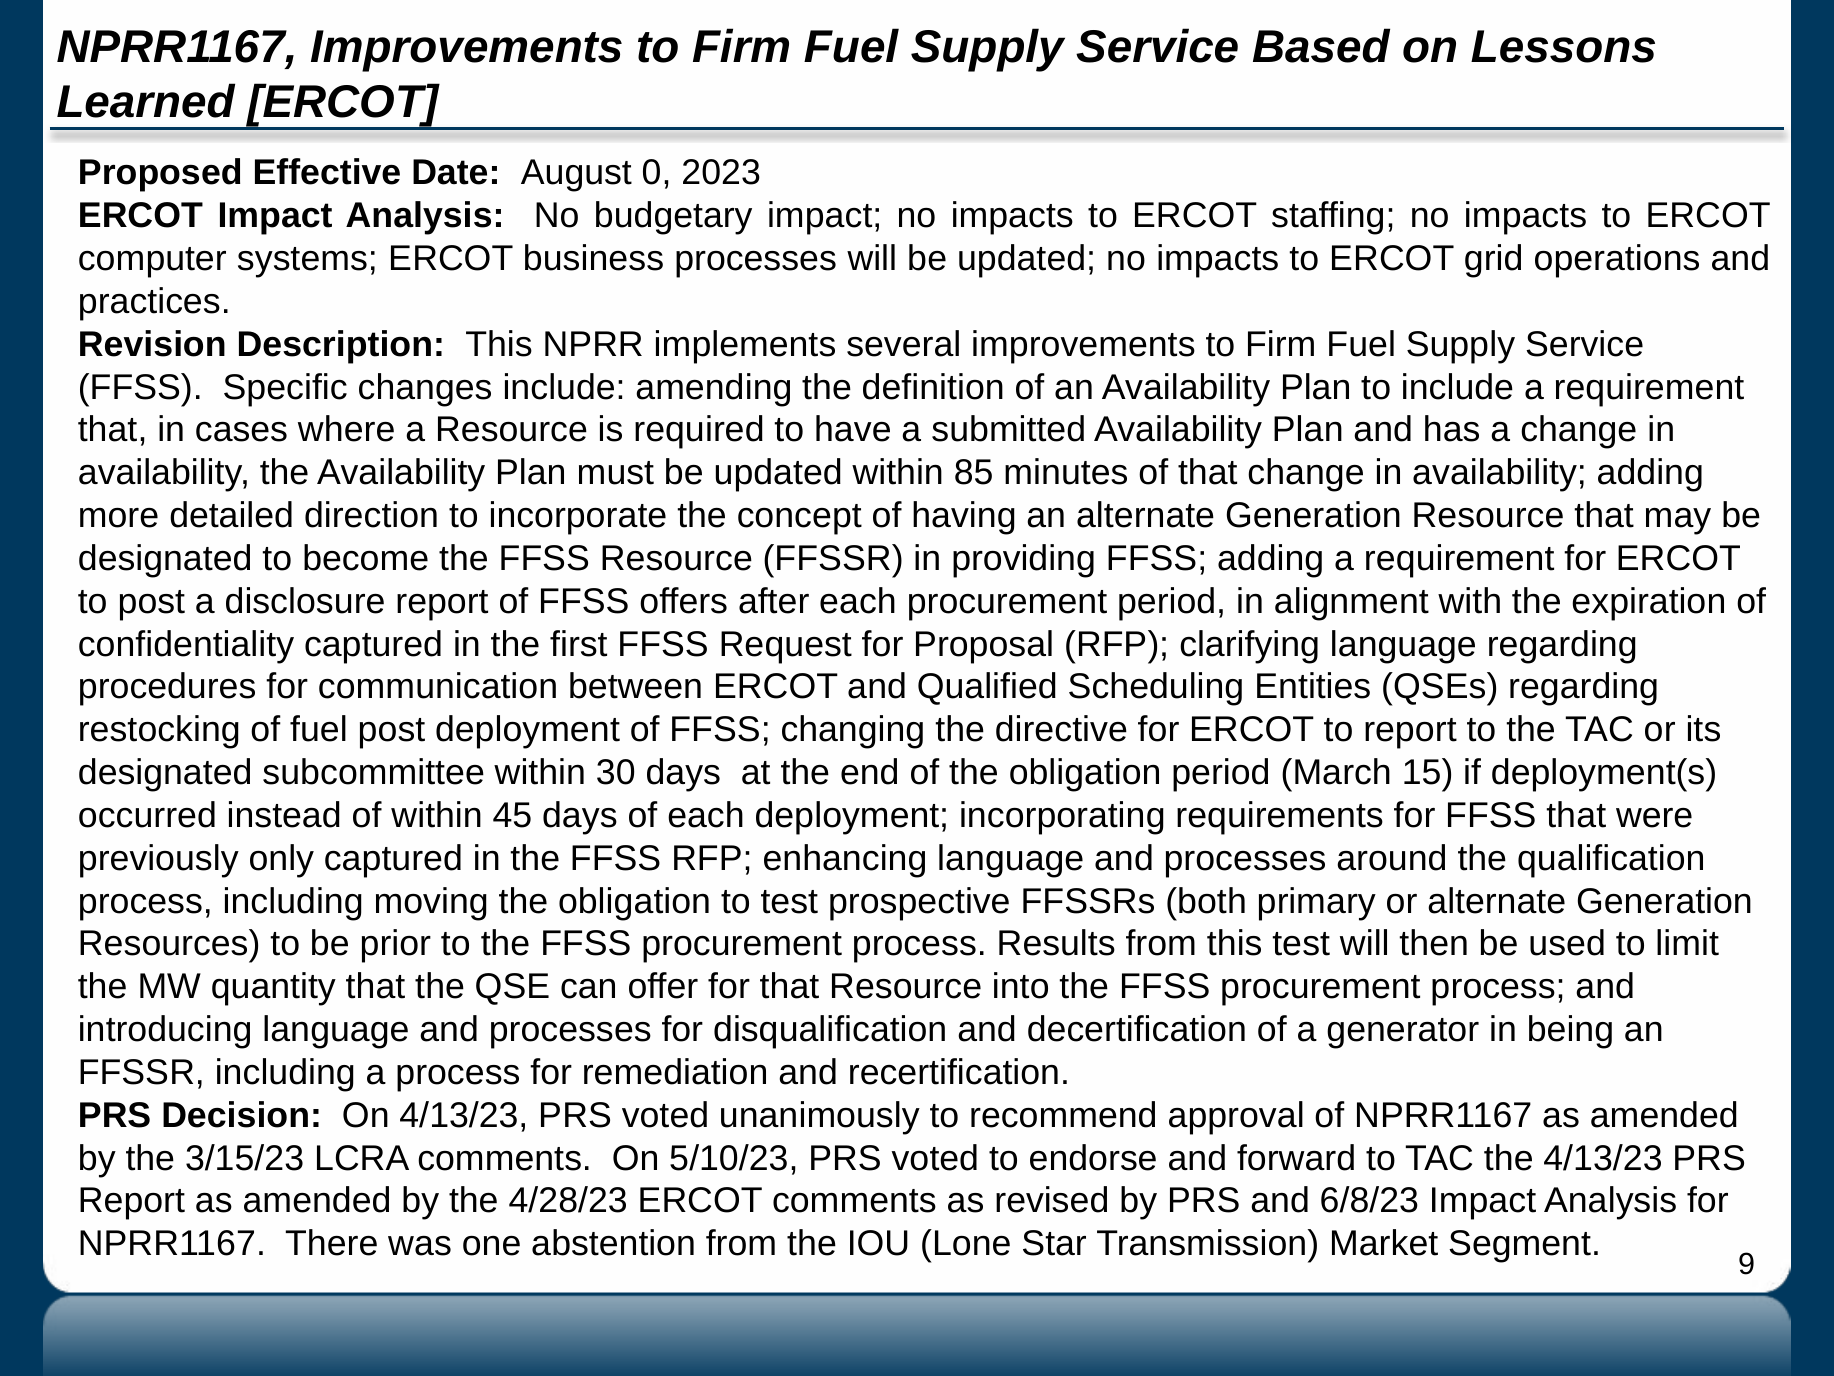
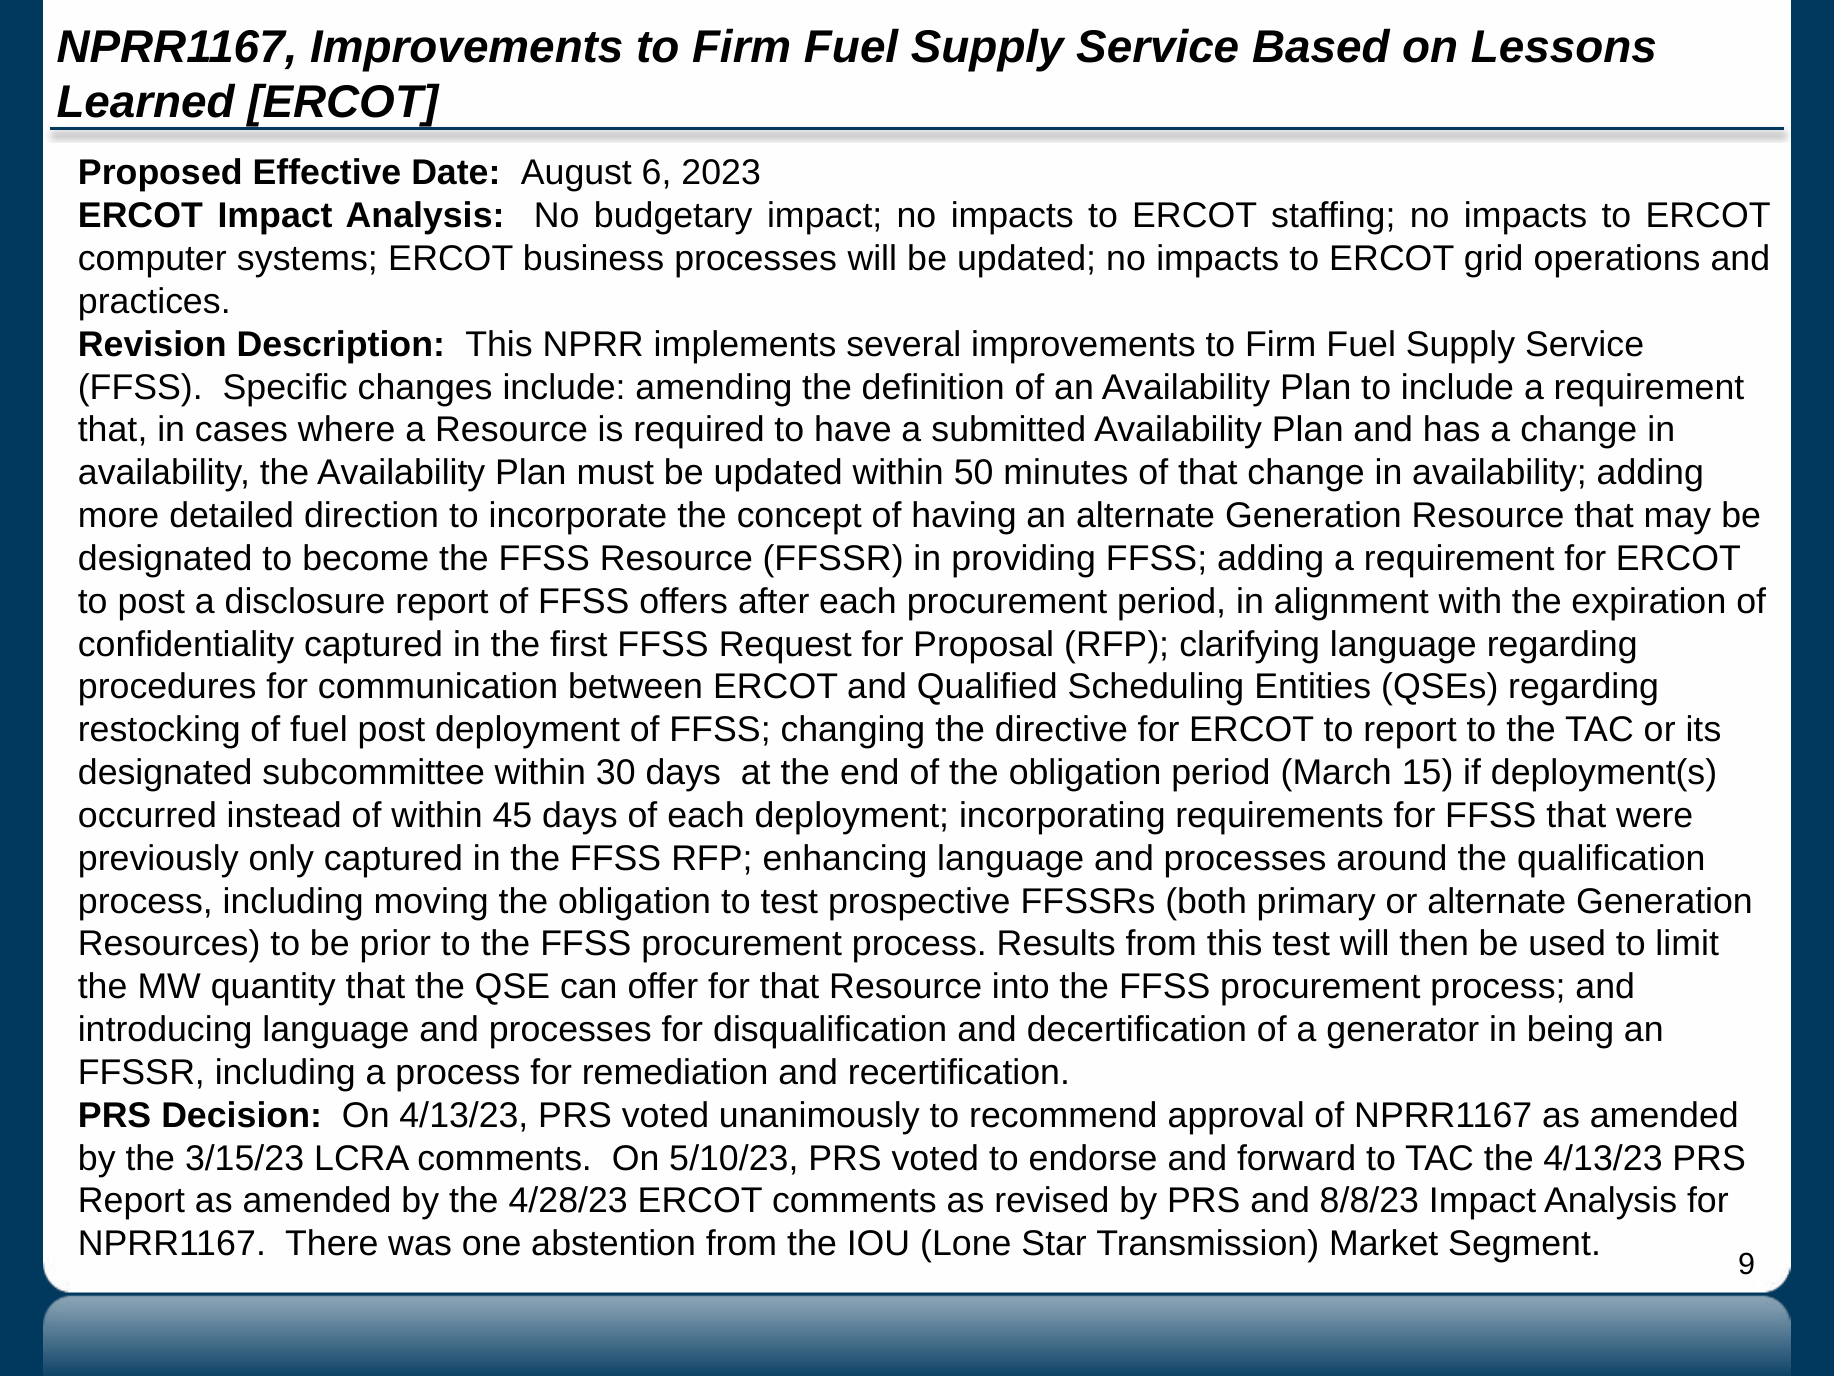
0: 0 -> 6 (657, 173)
85: 85 -> 50 (974, 473)
6/8/23: 6/8/23 -> 8/8/23 (1369, 1201)
